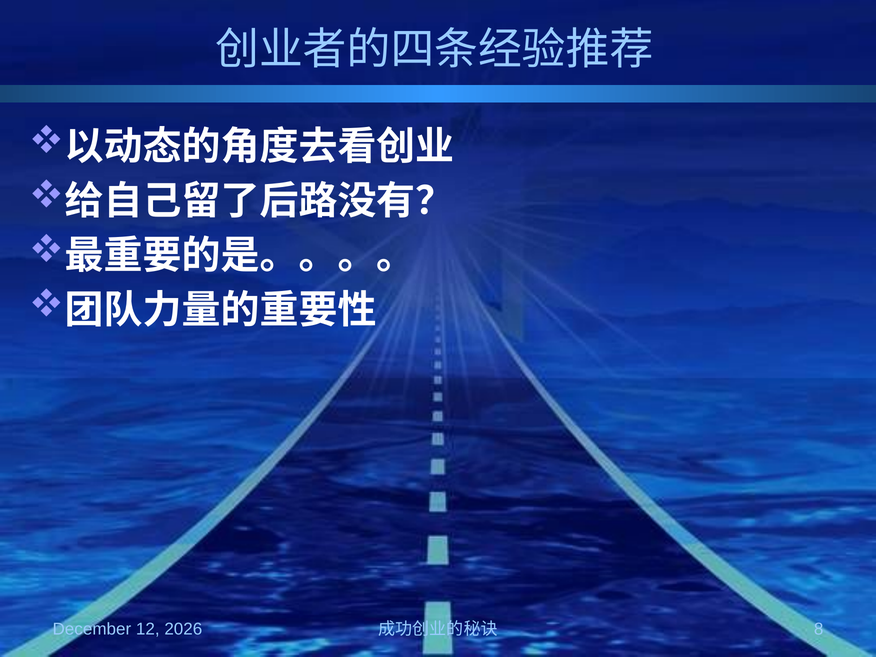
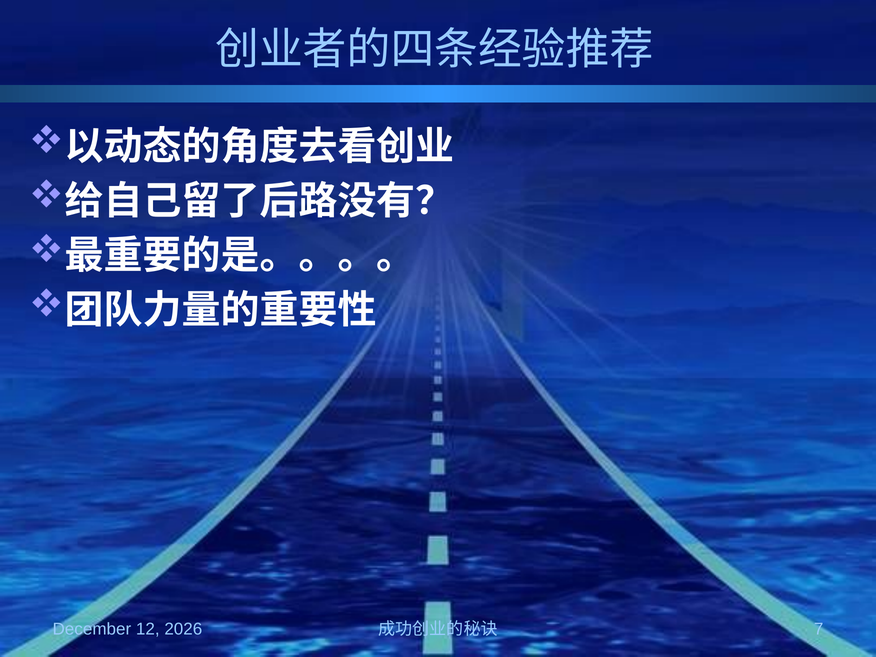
8: 8 -> 7 (819, 629)
